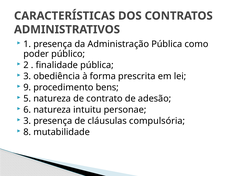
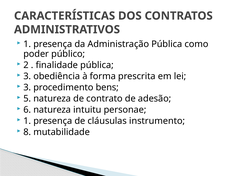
9: 9 -> 3 (27, 87)
3: 3 -> 1 (27, 121)
compulsória: compulsória -> instrumento (157, 121)
